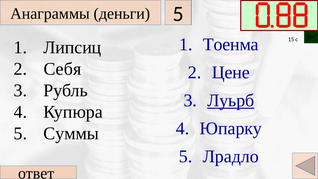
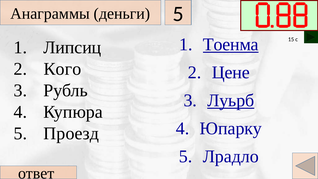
Тоенма underline: none -> present (231, 45)
Себя: Себя -> Кого (62, 69)
Суммы: Суммы -> Проезд (71, 133)
